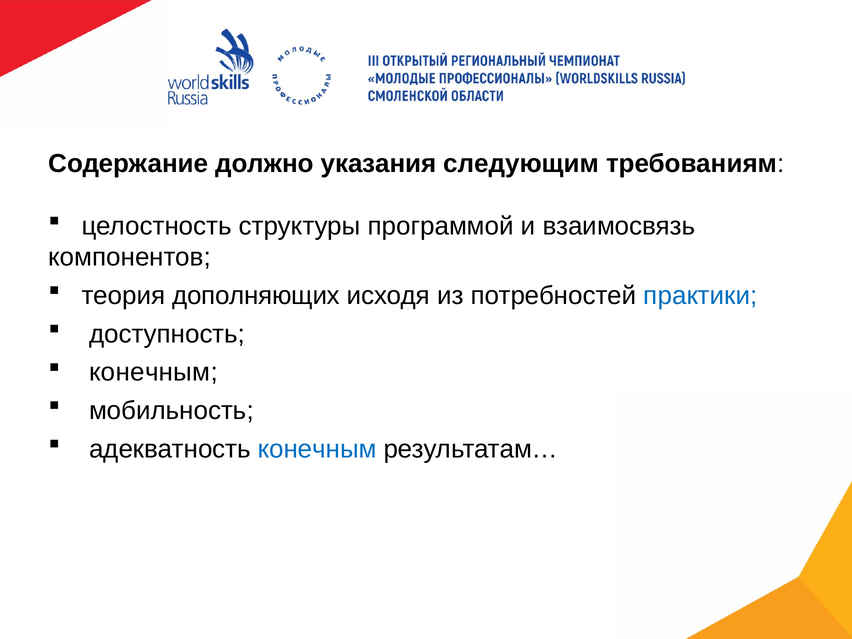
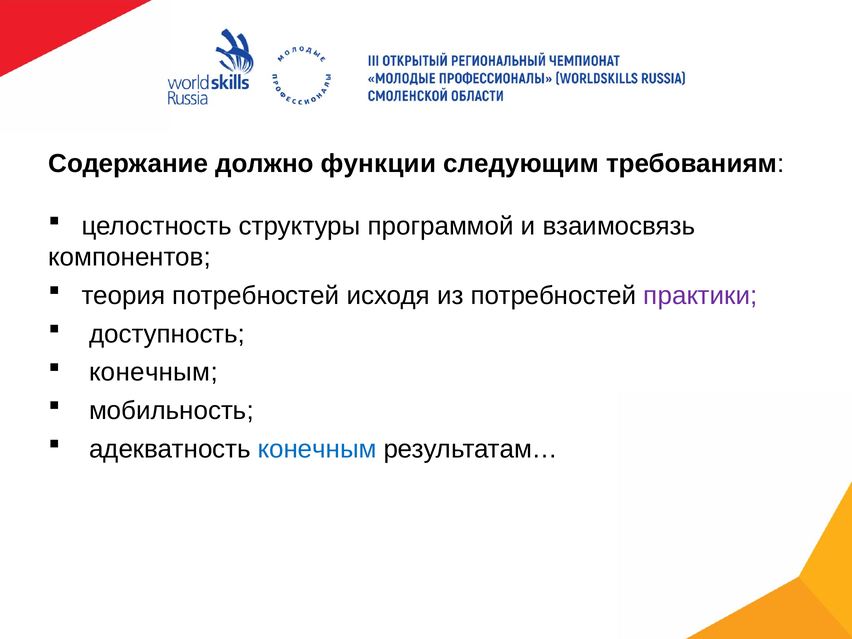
указания: указания -> функции (378, 164)
теория дополняющих: дополняющих -> потребностей (256, 296)
практики colour: blue -> purple (700, 296)
